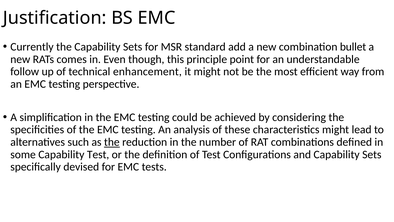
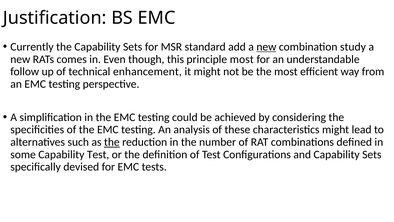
new underline: none -> present (266, 47)
bullet: bullet -> study (353, 47)
principle point: point -> most (242, 59)
